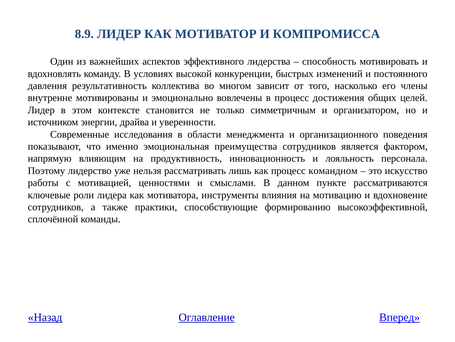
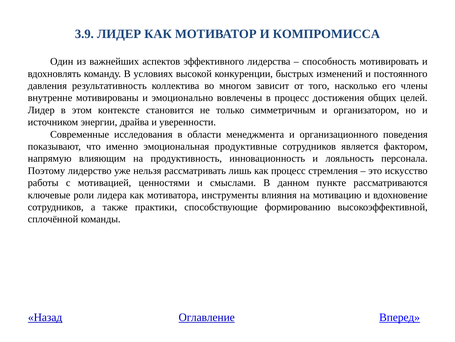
8.9: 8.9 -> 3.9 (84, 34)
преимущества: преимущества -> продуктивные (246, 146)
командном: командном -> стремления (333, 170)
